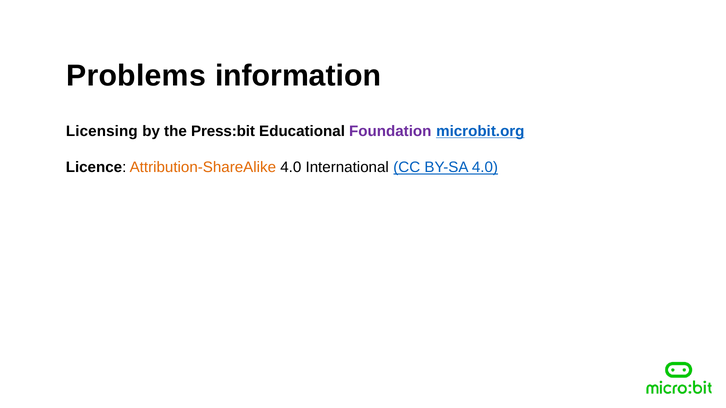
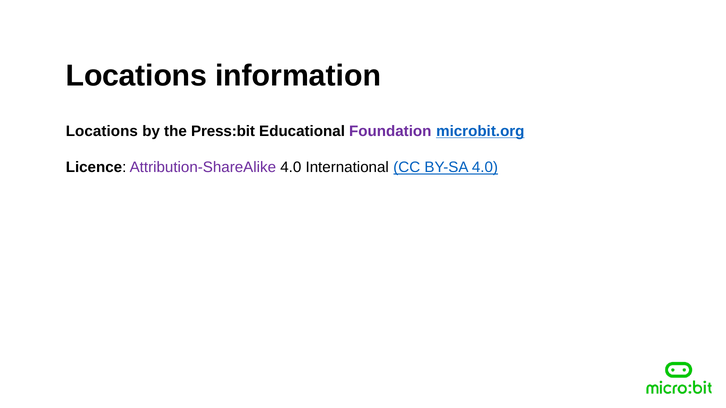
Problems: Problems -> Locations (136, 76)
Licensing: Licensing -> Locations (102, 131)
Attribution-ShareAlike colour: orange -> purple (203, 168)
